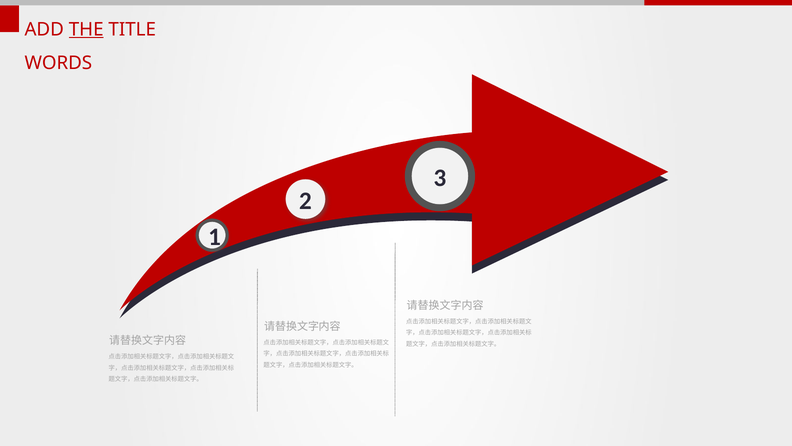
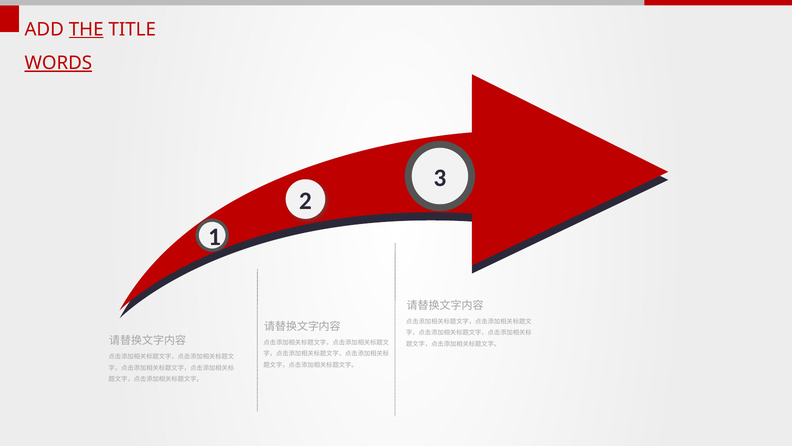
WORDS underline: none -> present (58, 63)
